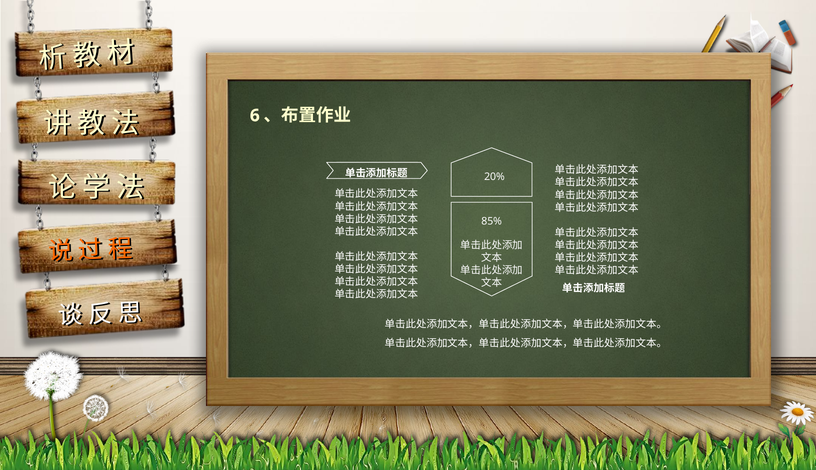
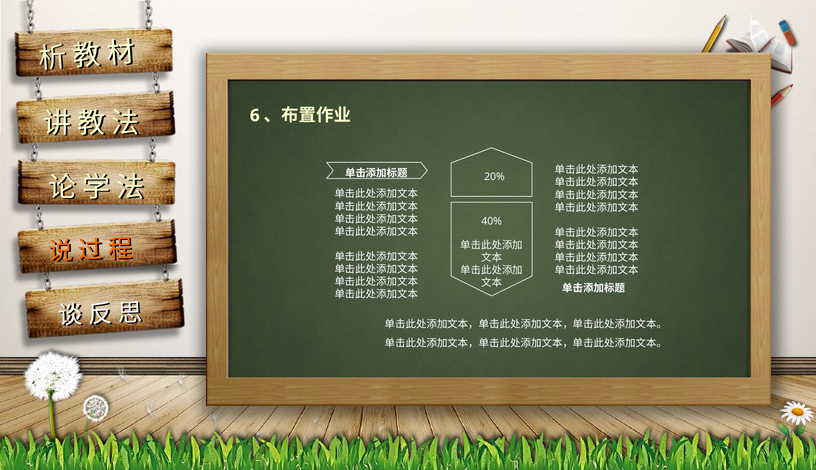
85%: 85% -> 40% (492, 221)
